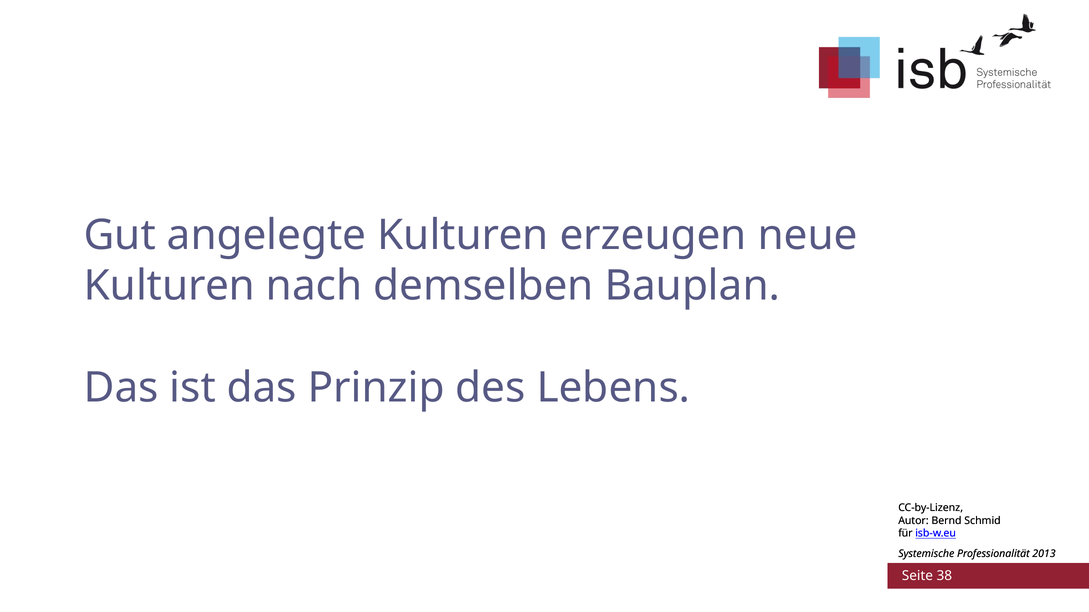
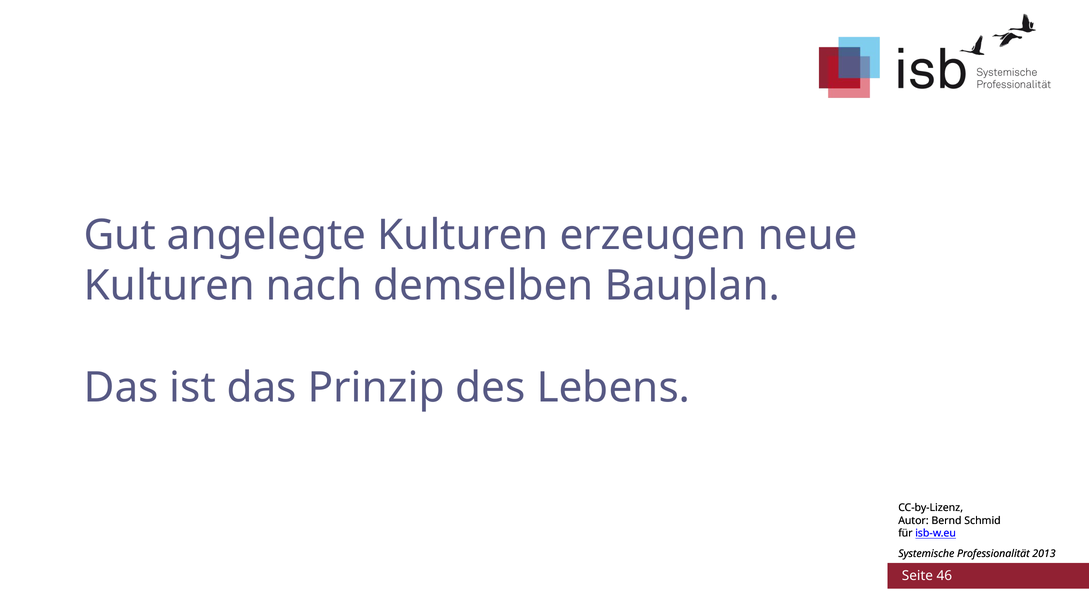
38: 38 -> 46 (944, 576)
